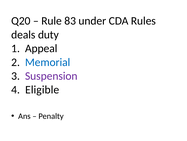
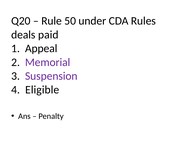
83: 83 -> 50 (70, 21)
duty: duty -> paid (48, 34)
Memorial colour: blue -> purple (48, 62)
